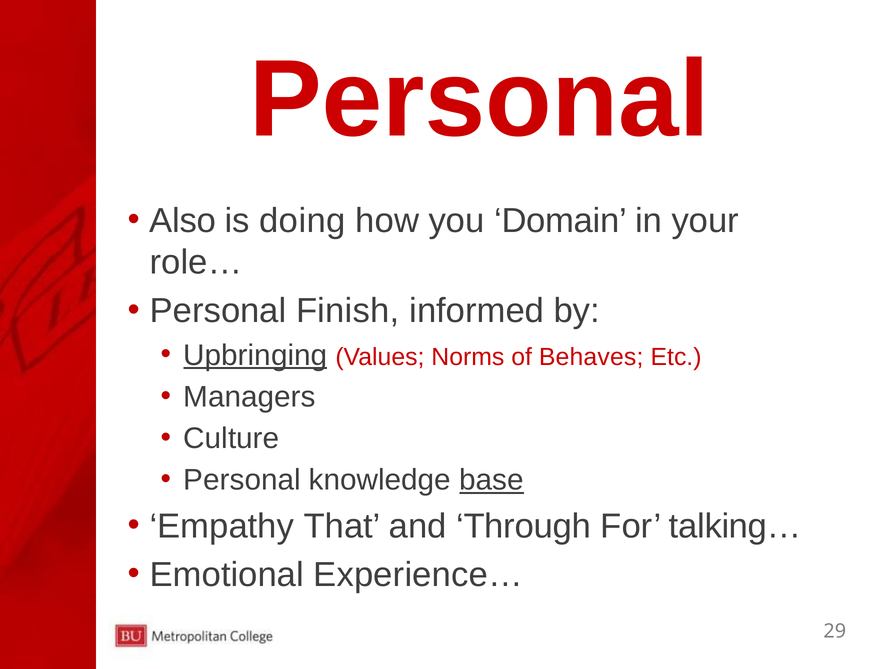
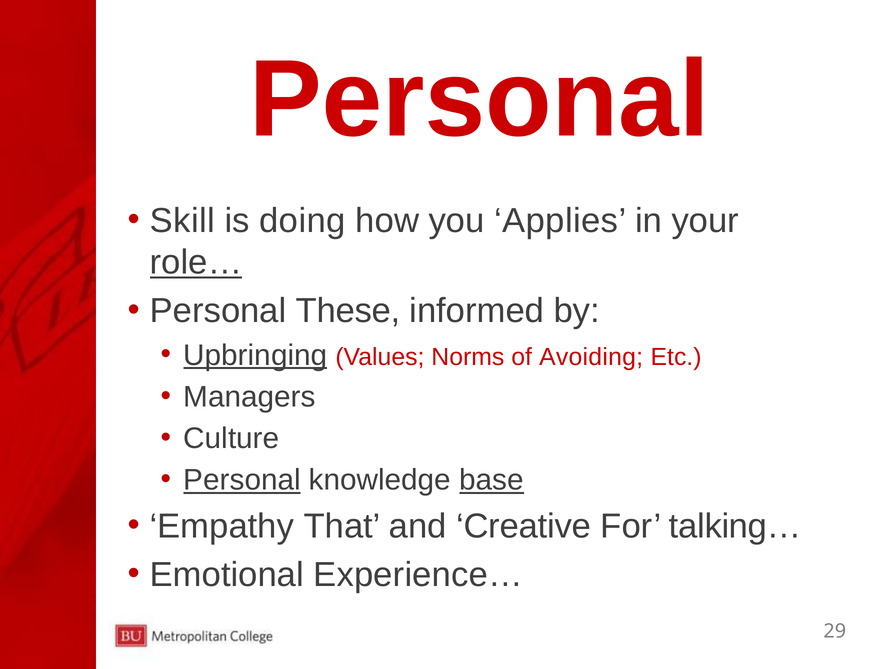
Also: Also -> Skill (182, 221)
Domain: Domain -> Applies (560, 221)
role… underline: none -> present (196, 262)
Finish: Finish -> These (348, 311)
Behaves: Behaves -> Avoiding (591, 357)
Personal underline: none -> present (242, 480)
Through: Through -> Creative (524, 526)
